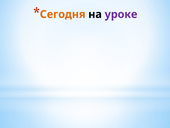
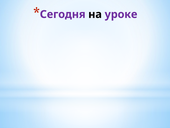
Сегодня colour: orange -> purple (63, 14)
